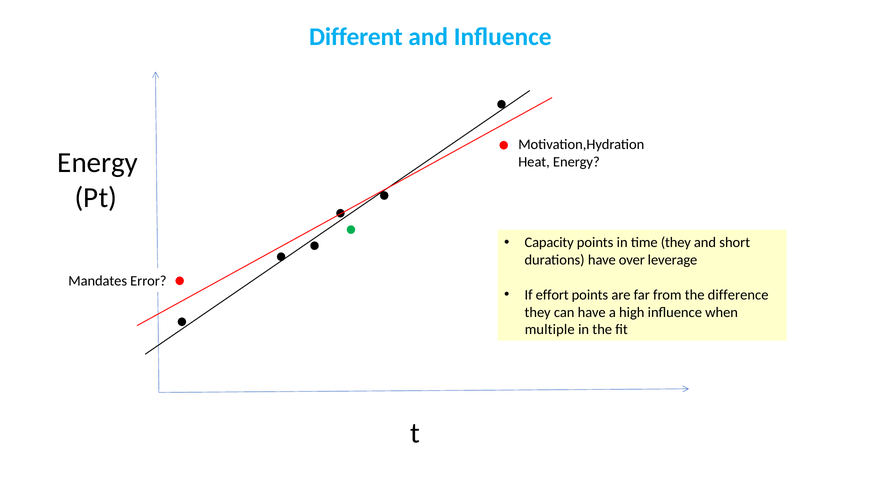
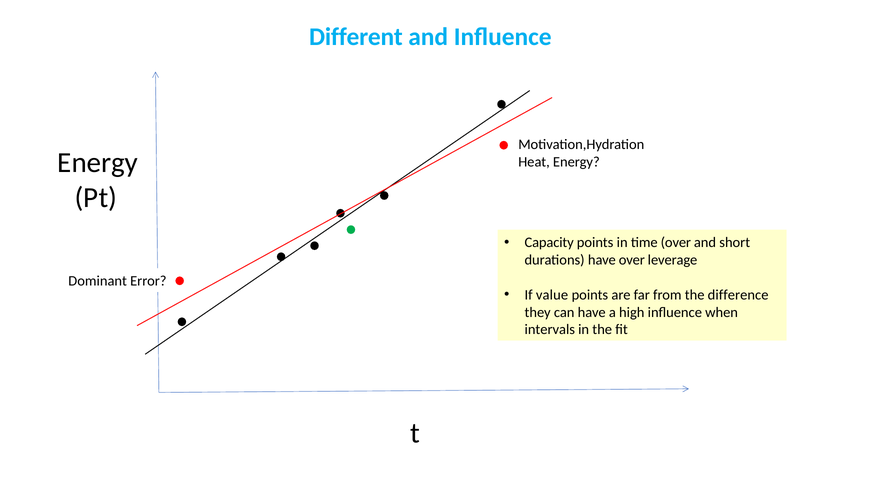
time they: they -> over (676, 243)
Mandates: Mandates -> Dominant (98, 281)
effort: effort -> value (552, 295)
multiple: multiple -> intervals (550, 330)
